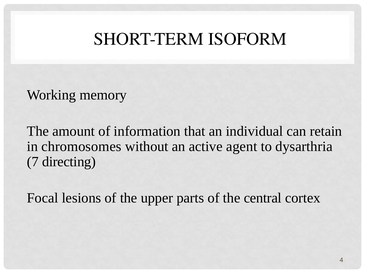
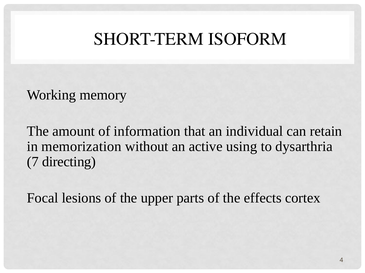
chromosomes: chromosomes -> memorization (81, 147)
agent: agent -> using (242, 147)
central: central -> effects (263, 198)
